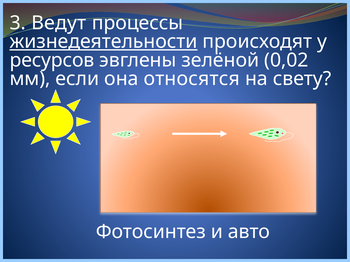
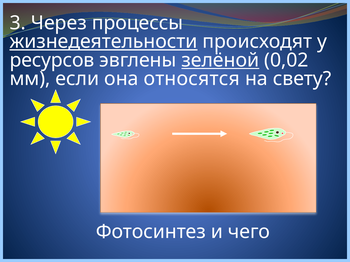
Ведут: Ведут -> Через (59, 23)
зелёной underline: none -> present (220, 60)
авто: авто -> чего (249, 232)
